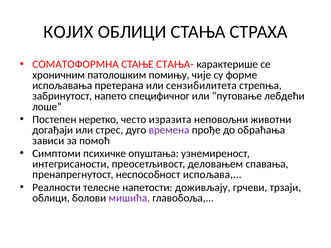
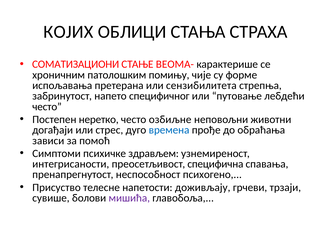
СОМАТОФОРМНА: СОМАТОФОРМНА -> СОМАТИЗАЦИОНИ (76, 64)
СТАЊА-: СТАЊА- -> ВЕОМА- (175, 64)
лоше: лоше -> често (47, 107)
изразита: изразита -> озбиљне (170, 120)
времена colour: purple -> blue (169, 130)
опуштања: опуштања -> здрављем (154, 154)
деловањем: деловањем -> специфична (215, 164)
испољава: испољава -> психогено (212, 175)
Реалности: Реалности -> Присуство (56, 188)
облици: облици -> сувише (51, 198)
